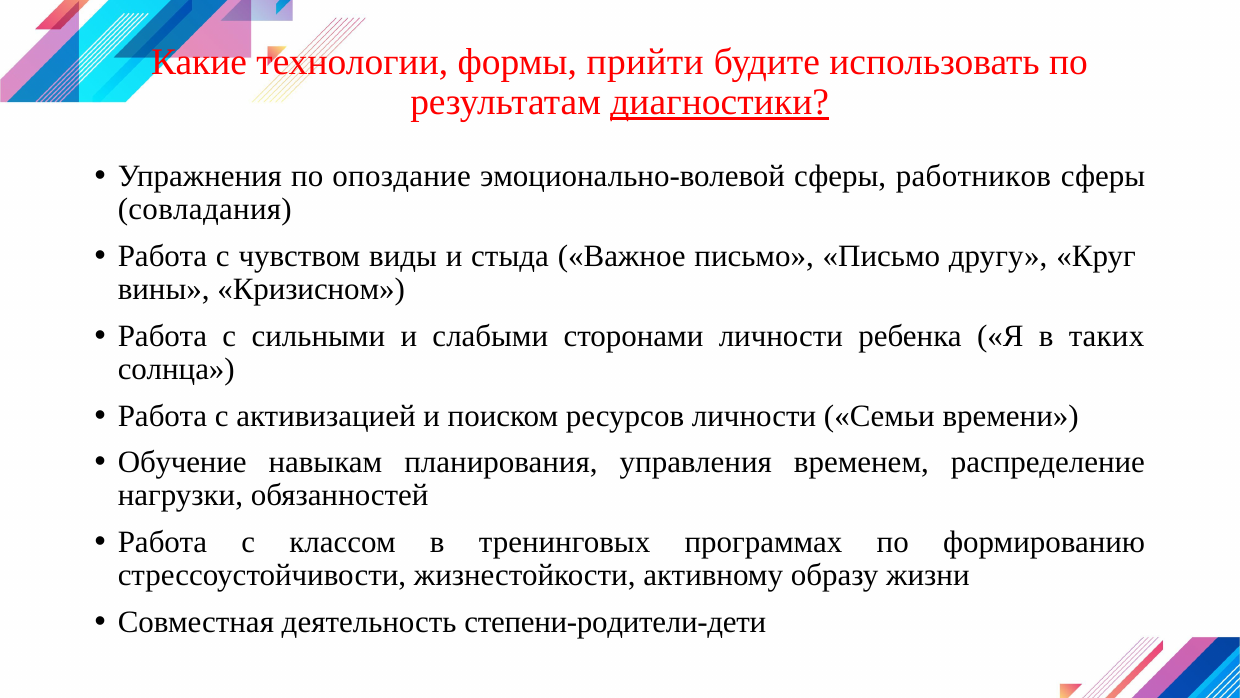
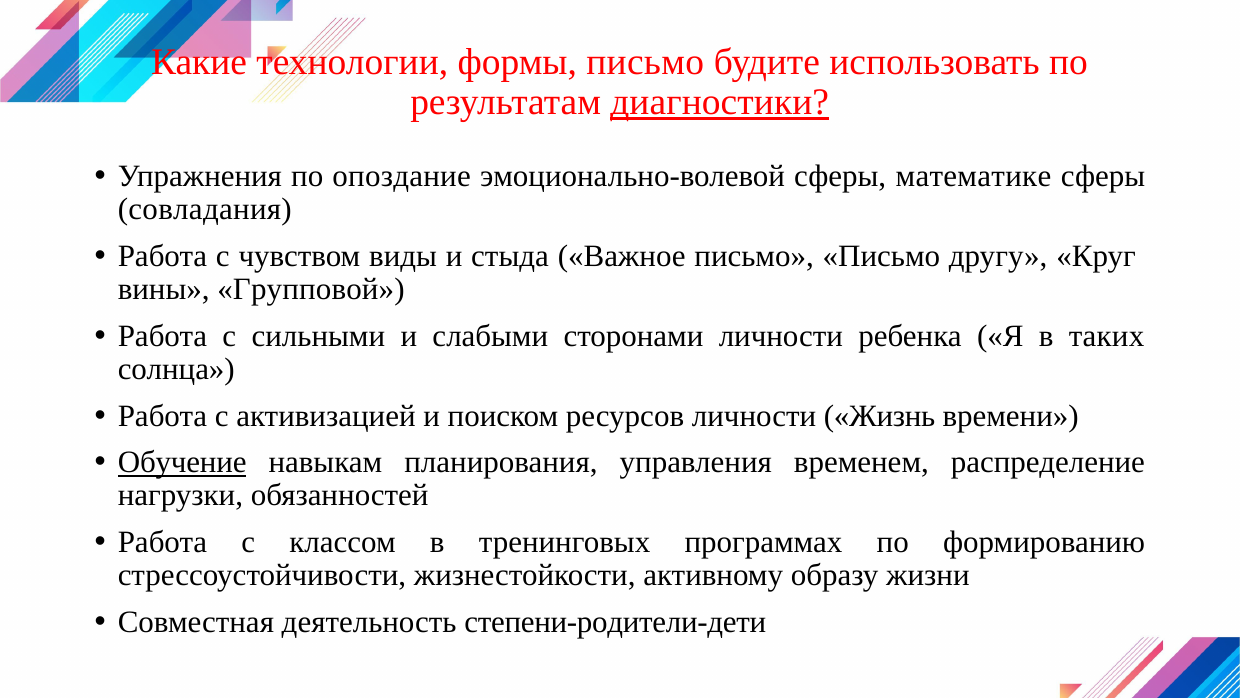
формы прийти: прийти -> письмо (645, 62)
работников: работников -> математике (973, 176)
Кризисном: Кризисном -> Групповой (311, 289)
Семьи: Семьи -> Жизнь (880, 416)
Обучение underline: none -> present (182, 462)
